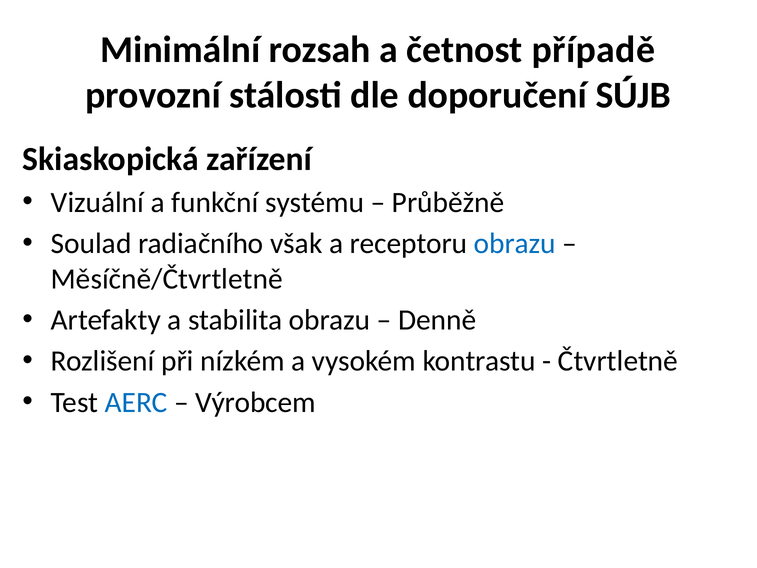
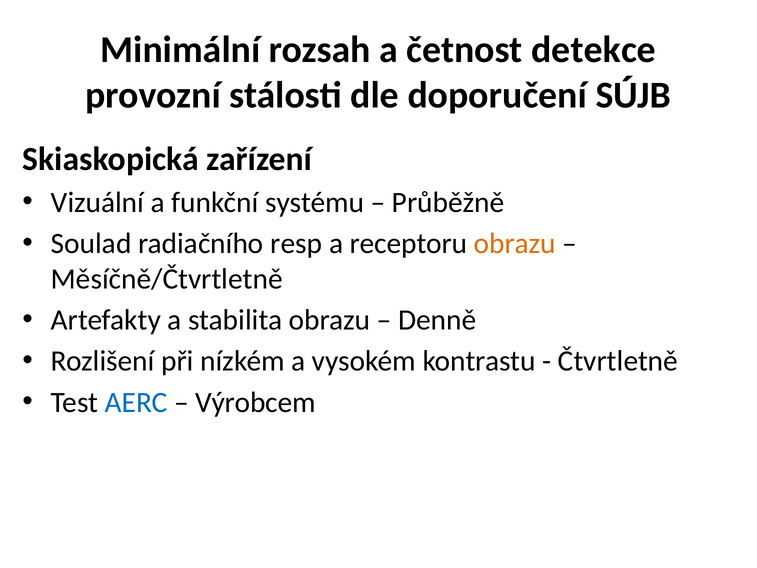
případě: případě -> detekce (594, 50)
však: však -> resp (296, 243)
obrazu colour: blue -> orange (515, 243)
